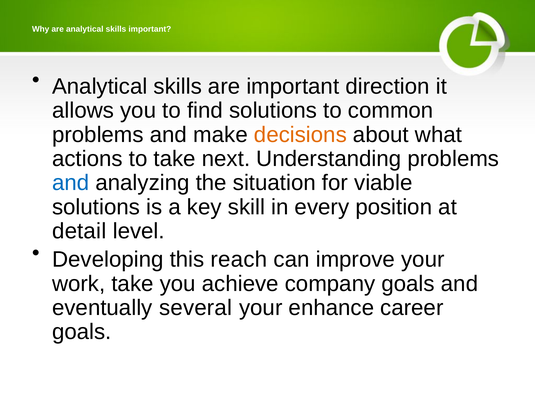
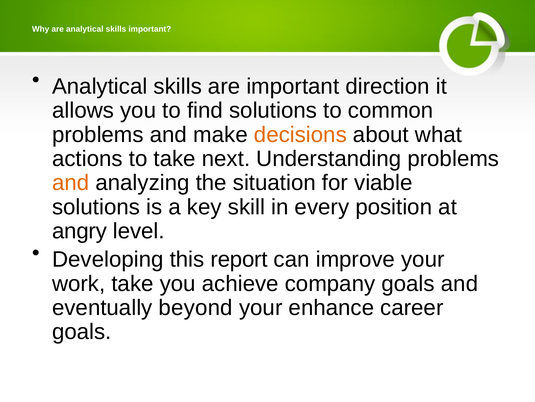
and colour: blue -> orange (71, 183)
detail: detail -> angry (79, 231)
reach: reach -> report (239, 259)
several: several -> beyond (196, 307)
